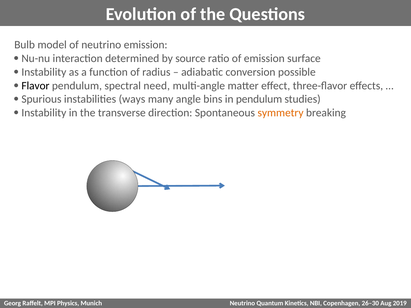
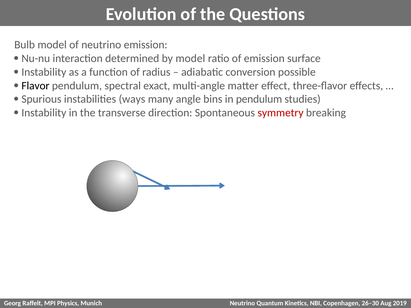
by source: source -> model (190, 58)
need: need -> exact (157, 86)
symmetry colour: orange -> red (281, 113)
